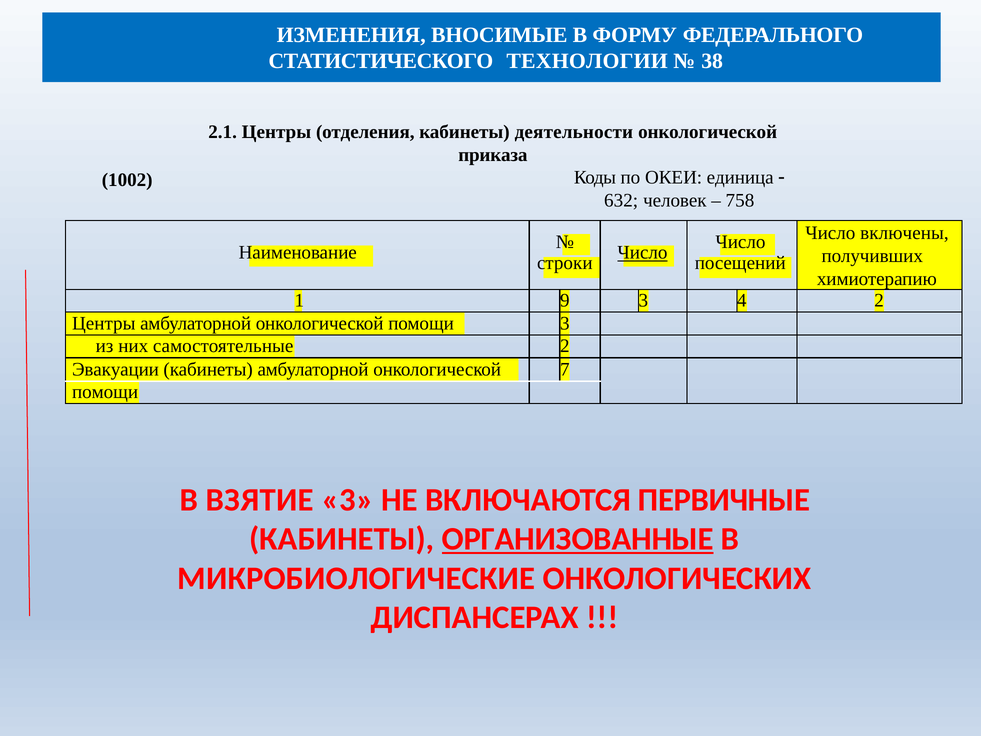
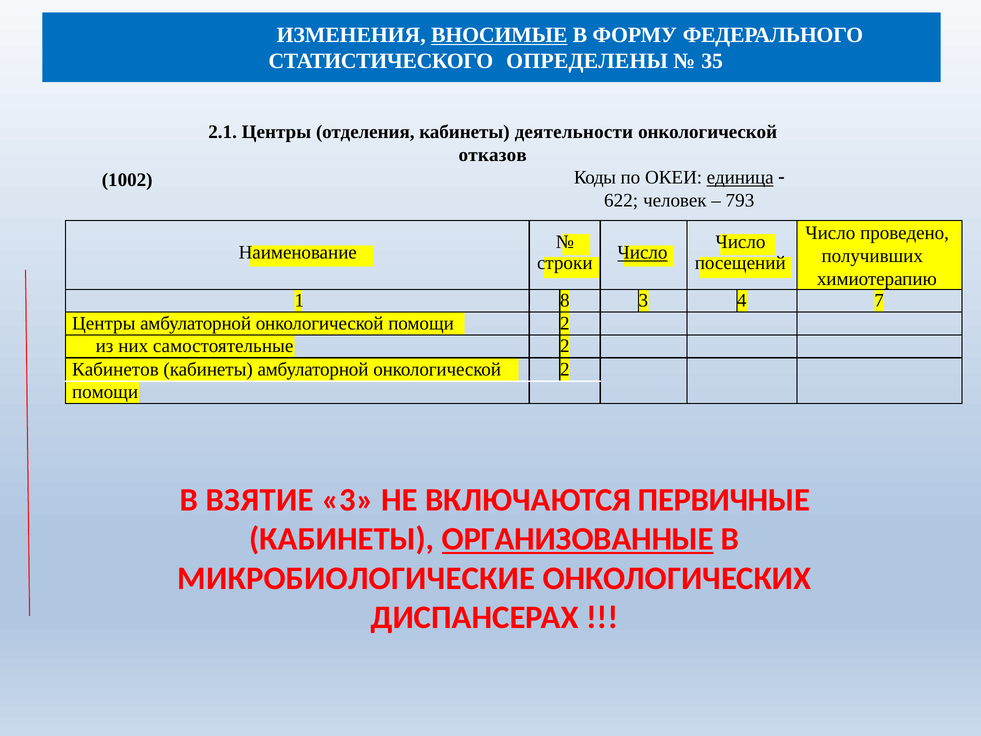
ВНОСИМЫЕ underline: none -> present (499, 35)
ТЕХНОЛОГИИ: ТЕХНОЛОГИИ -> ОПРЕДЕЛЕНЫ (587, 61)
38: 38 -> 35 (712, 61)
приказа: приказа -> отказов (493, 155)
единица underline: none -> present (740, 178)
632: 632 -> 622 (621, 200)
758: 758 -> 793 (740, 200)
включены: включены -> проведено (905, 233)
9: 9 -> 8 (565, 300)
4 2: 2 -> 7 (879, 300)
помощи 3: 3 -> 2 (565, 323)
Эвакуации: Эвакуации -> Кабинетов (115, 369)
онкологической 7: 7 -> 2 (565, 369)
